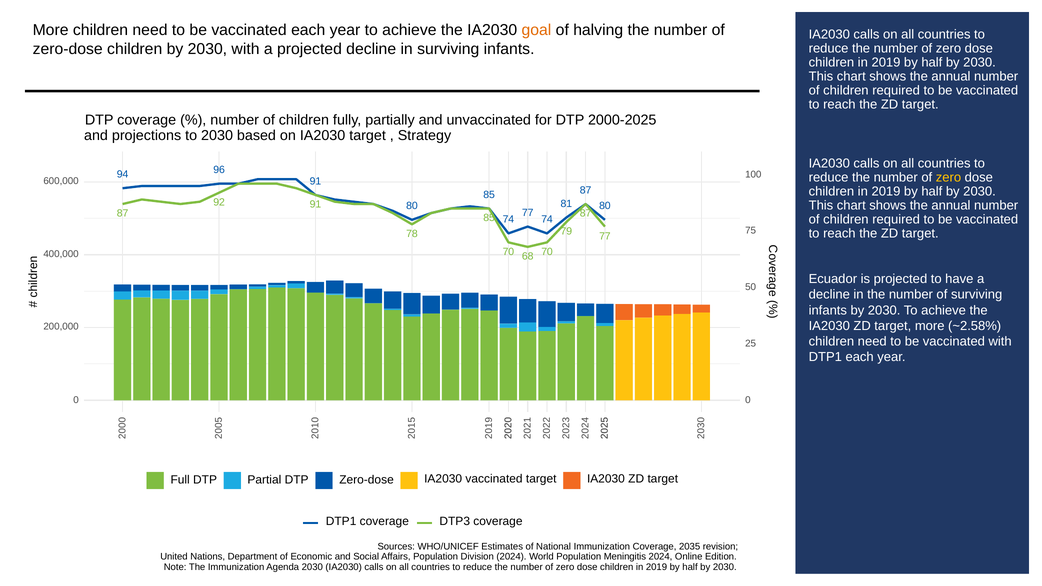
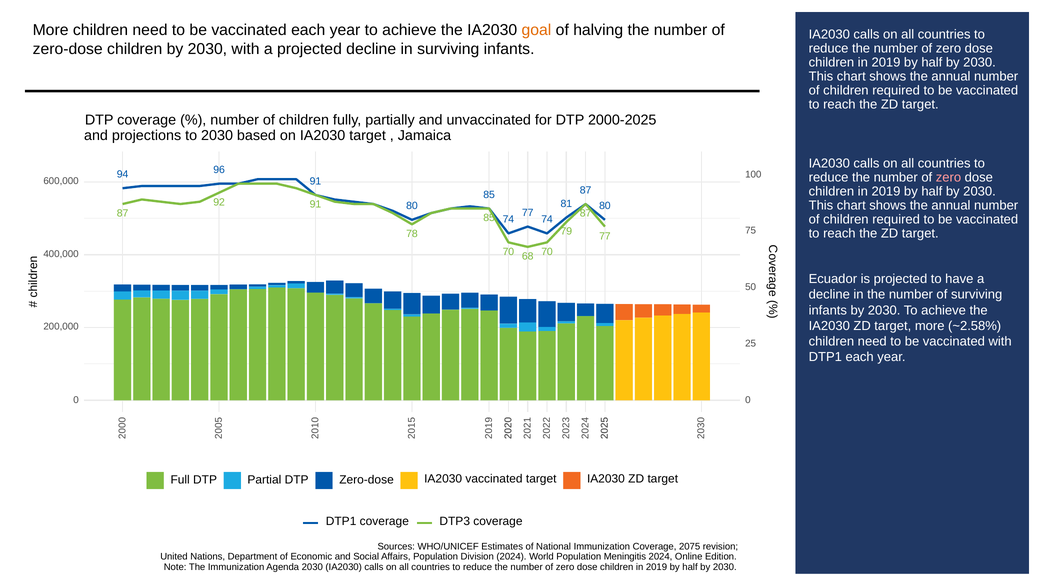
Strategy: Strategy -> Jamaica (424, 136)
zero colour: yellow -> pink (948, 178)
2035: 2035 -> 2075 (690, 546)
